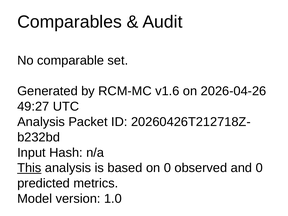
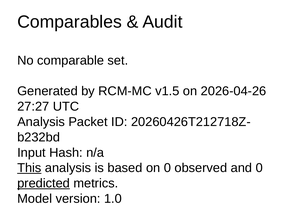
v1.6: v1.6 -> v1.5 (167, 91)
49:27: 49:27 -> 27:27 (33, 106)
predicted underline: none -> present (44, 183)
